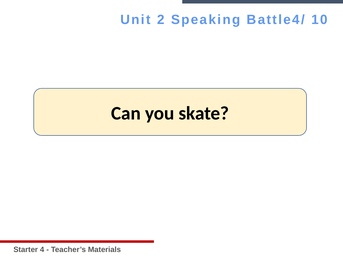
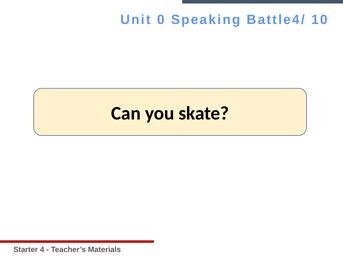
2: 2 -> 0 (161, 20)
